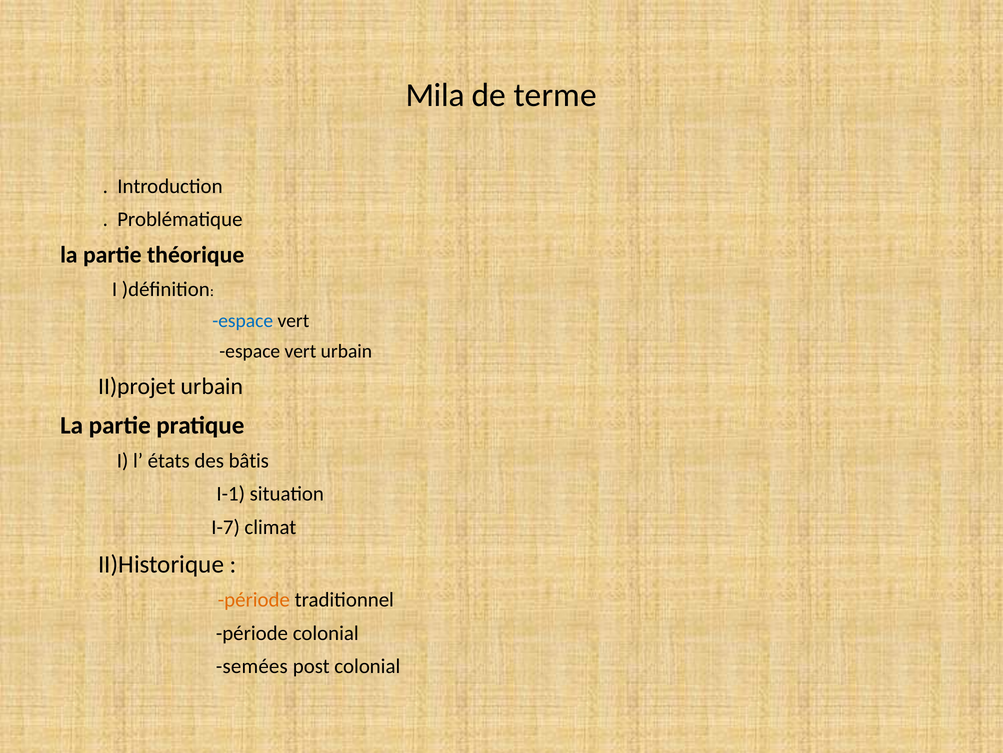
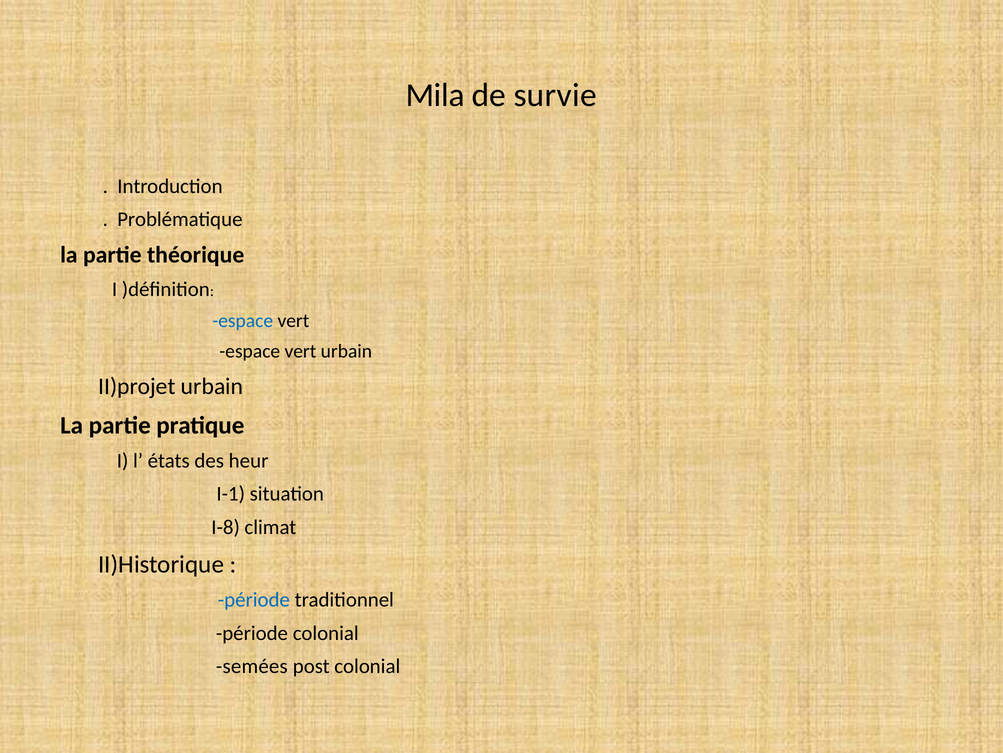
terme: terme -> survie (555, 95)
bâtis: bâtis -> heur (249, 460)
I-7: I-7 -> I-8 (226, 527)
période colour: orange -> blue (254, 599)
